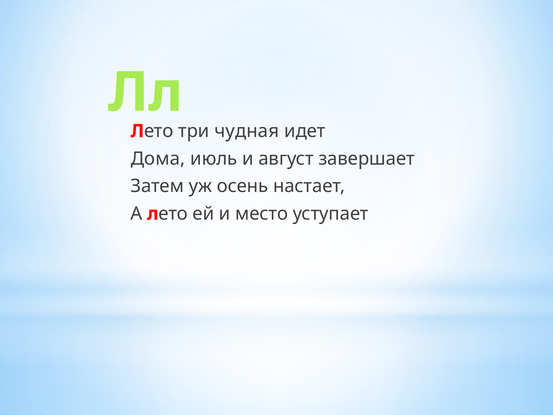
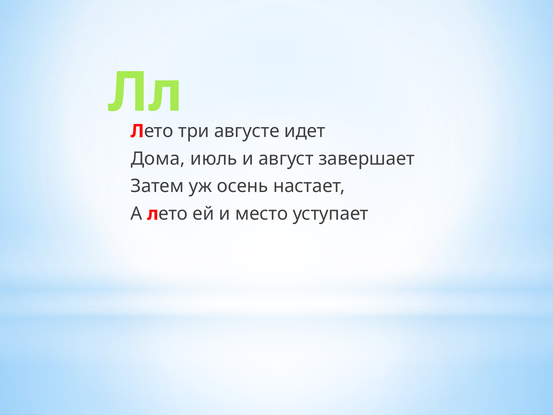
чудная: чудная -> августе (247, 131)
